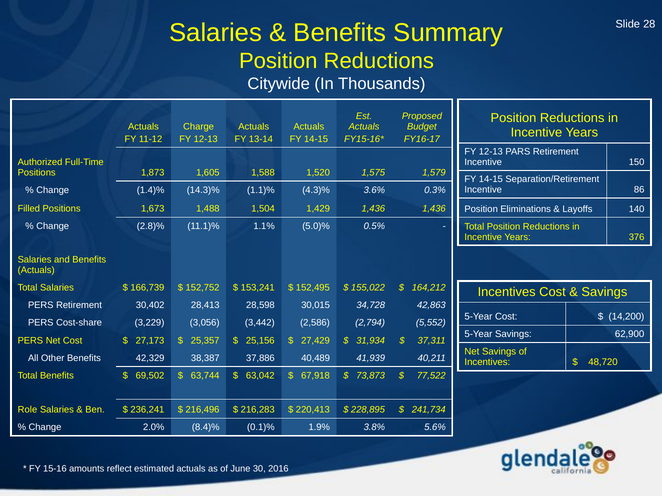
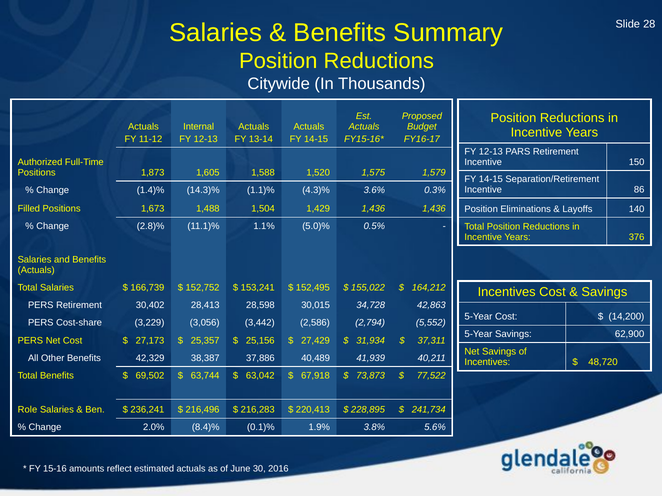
Charge: Charge -> Internal (199, 127)
